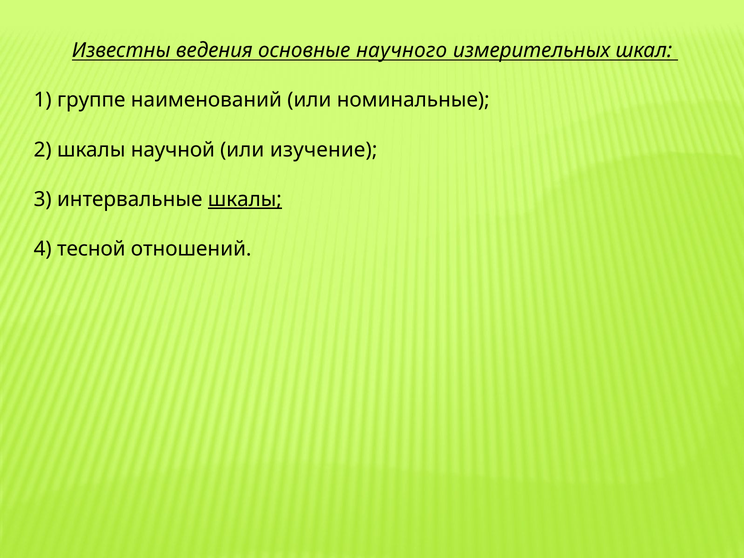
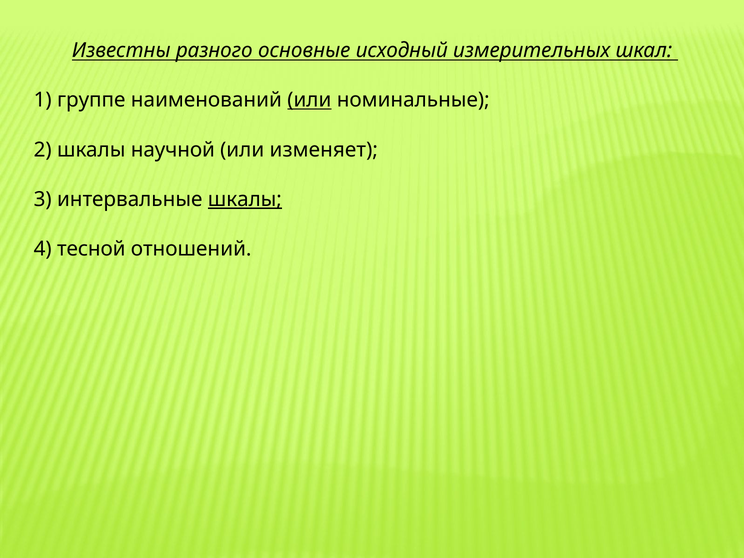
ведения: ведения -> разного (214, 50)
научного: научного -> исходный (402, 50)
или underline: none -> present (309, 100)
изучение: изучение -> изменяет (324, 150)
